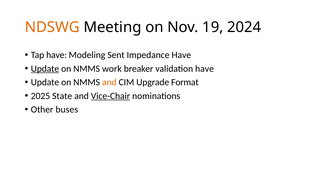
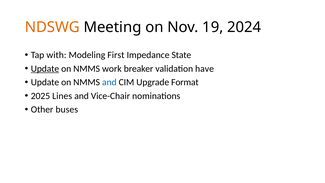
Tap have: have -> with (56, 55)
Sent: Sent -> First (116, 55)
Impedance Have: Have -> State (181, 55)
and colour: orange -> blue (109, 82)
State: State -> Lines (62, 96)
Vice-Chair underline: present -> none (110, 96)
